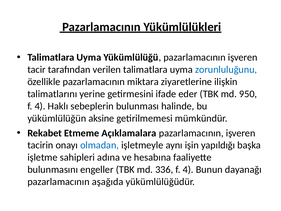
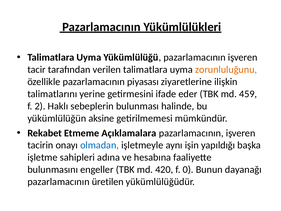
zorunluluğunu colour: blue -> orange (226, 70)
miktara: miktara -> piyasası (143, 82)
950: 950 -> 459 (248, 94)
4: 4 -> 2 (40, 106)
336: 336 -> 420 (164, 169)
4: 4 -> 0 (188, 169)
aşağıda: aşağıda -> üretilen (108, 182)
